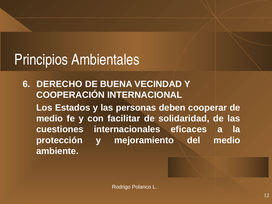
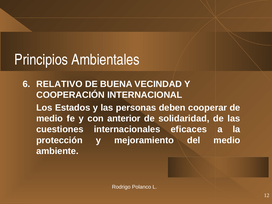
DERECHO: DERECHO -> RELATIVO (59, 84)
facilitar: facilitar -> anterior (124, 118)
